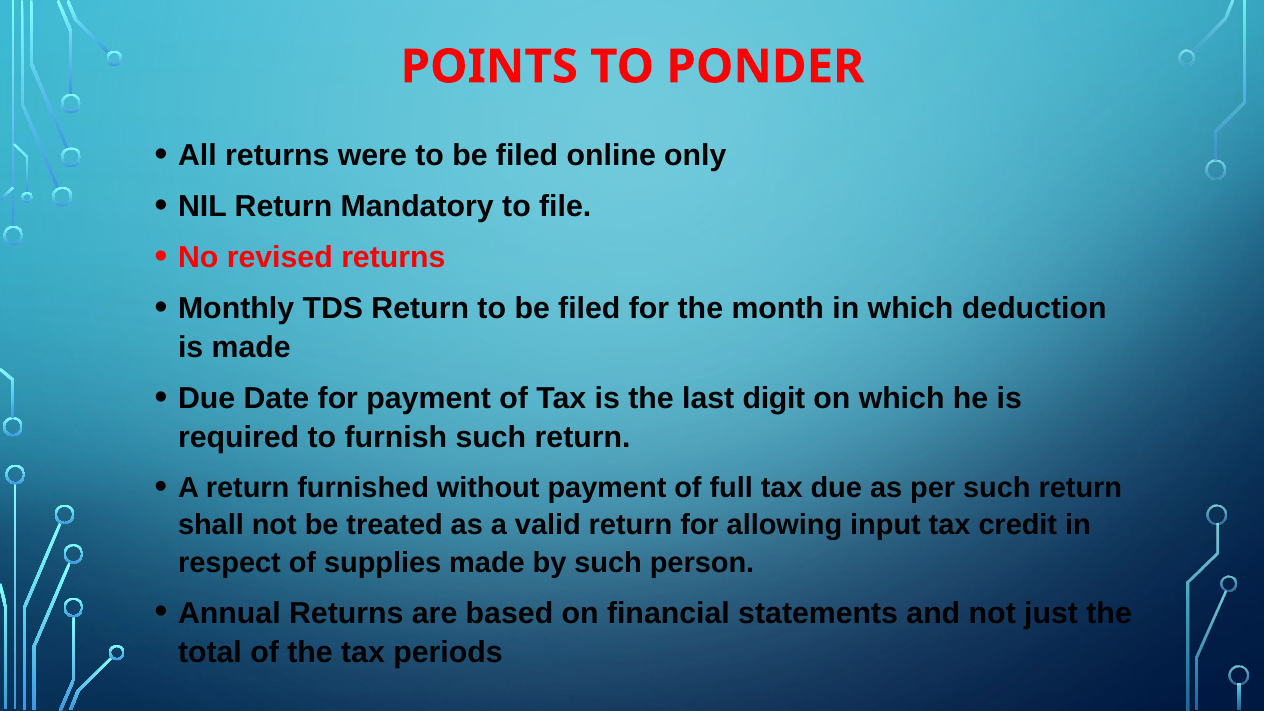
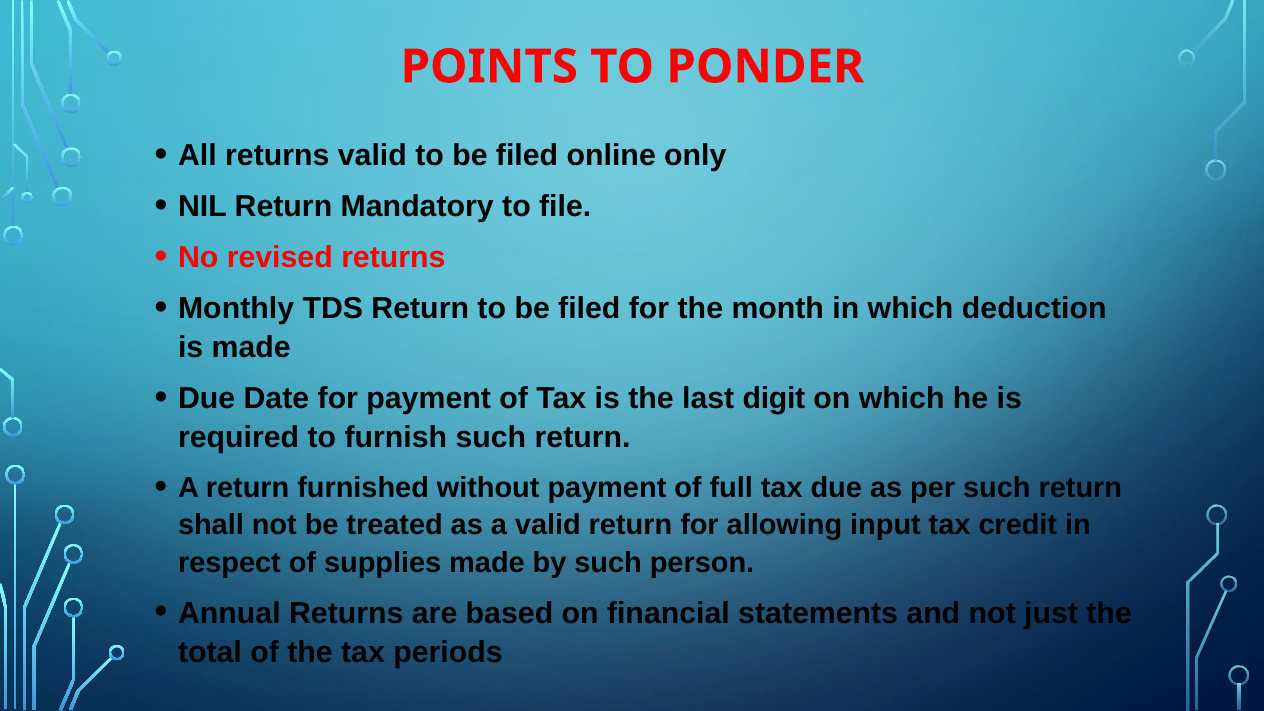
returns were: were -> valid (372, 155)
